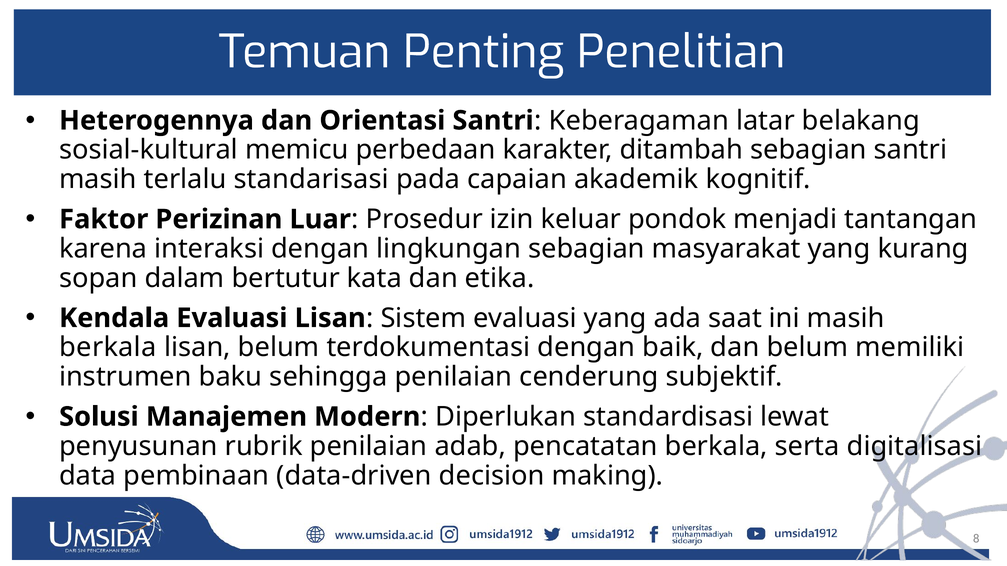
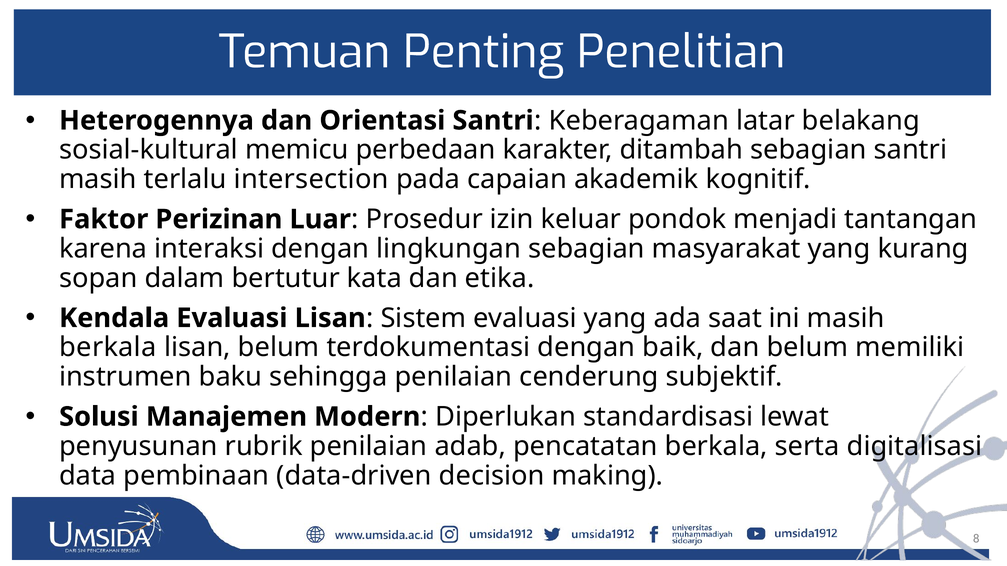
standarisasi: standarisasi -> intersection (311, 180)
